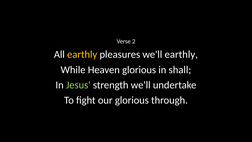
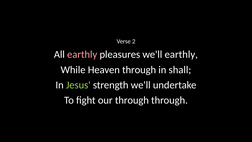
earthly colour: yellow -> pink (82, 54)
Heaven glorious: glorious -> through (139, 70)
our glorious: glorious -> through (132, 100)
